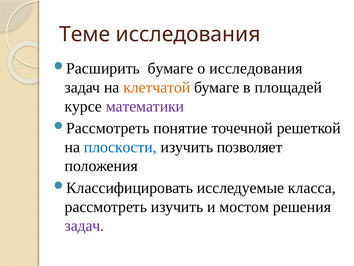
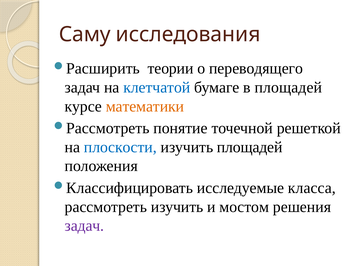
Теме: Теме -> Саму (85, 34)
бумаге: бумаге -> теории (171, 68)
о исследования: исследования -> переводящего (256, 68)
клетчатой colour: orange -> blue (157, 87)
математики colour: purple -> orange (145, 106)
изучить позволяет: позволяет -> площадей (250, 147)
